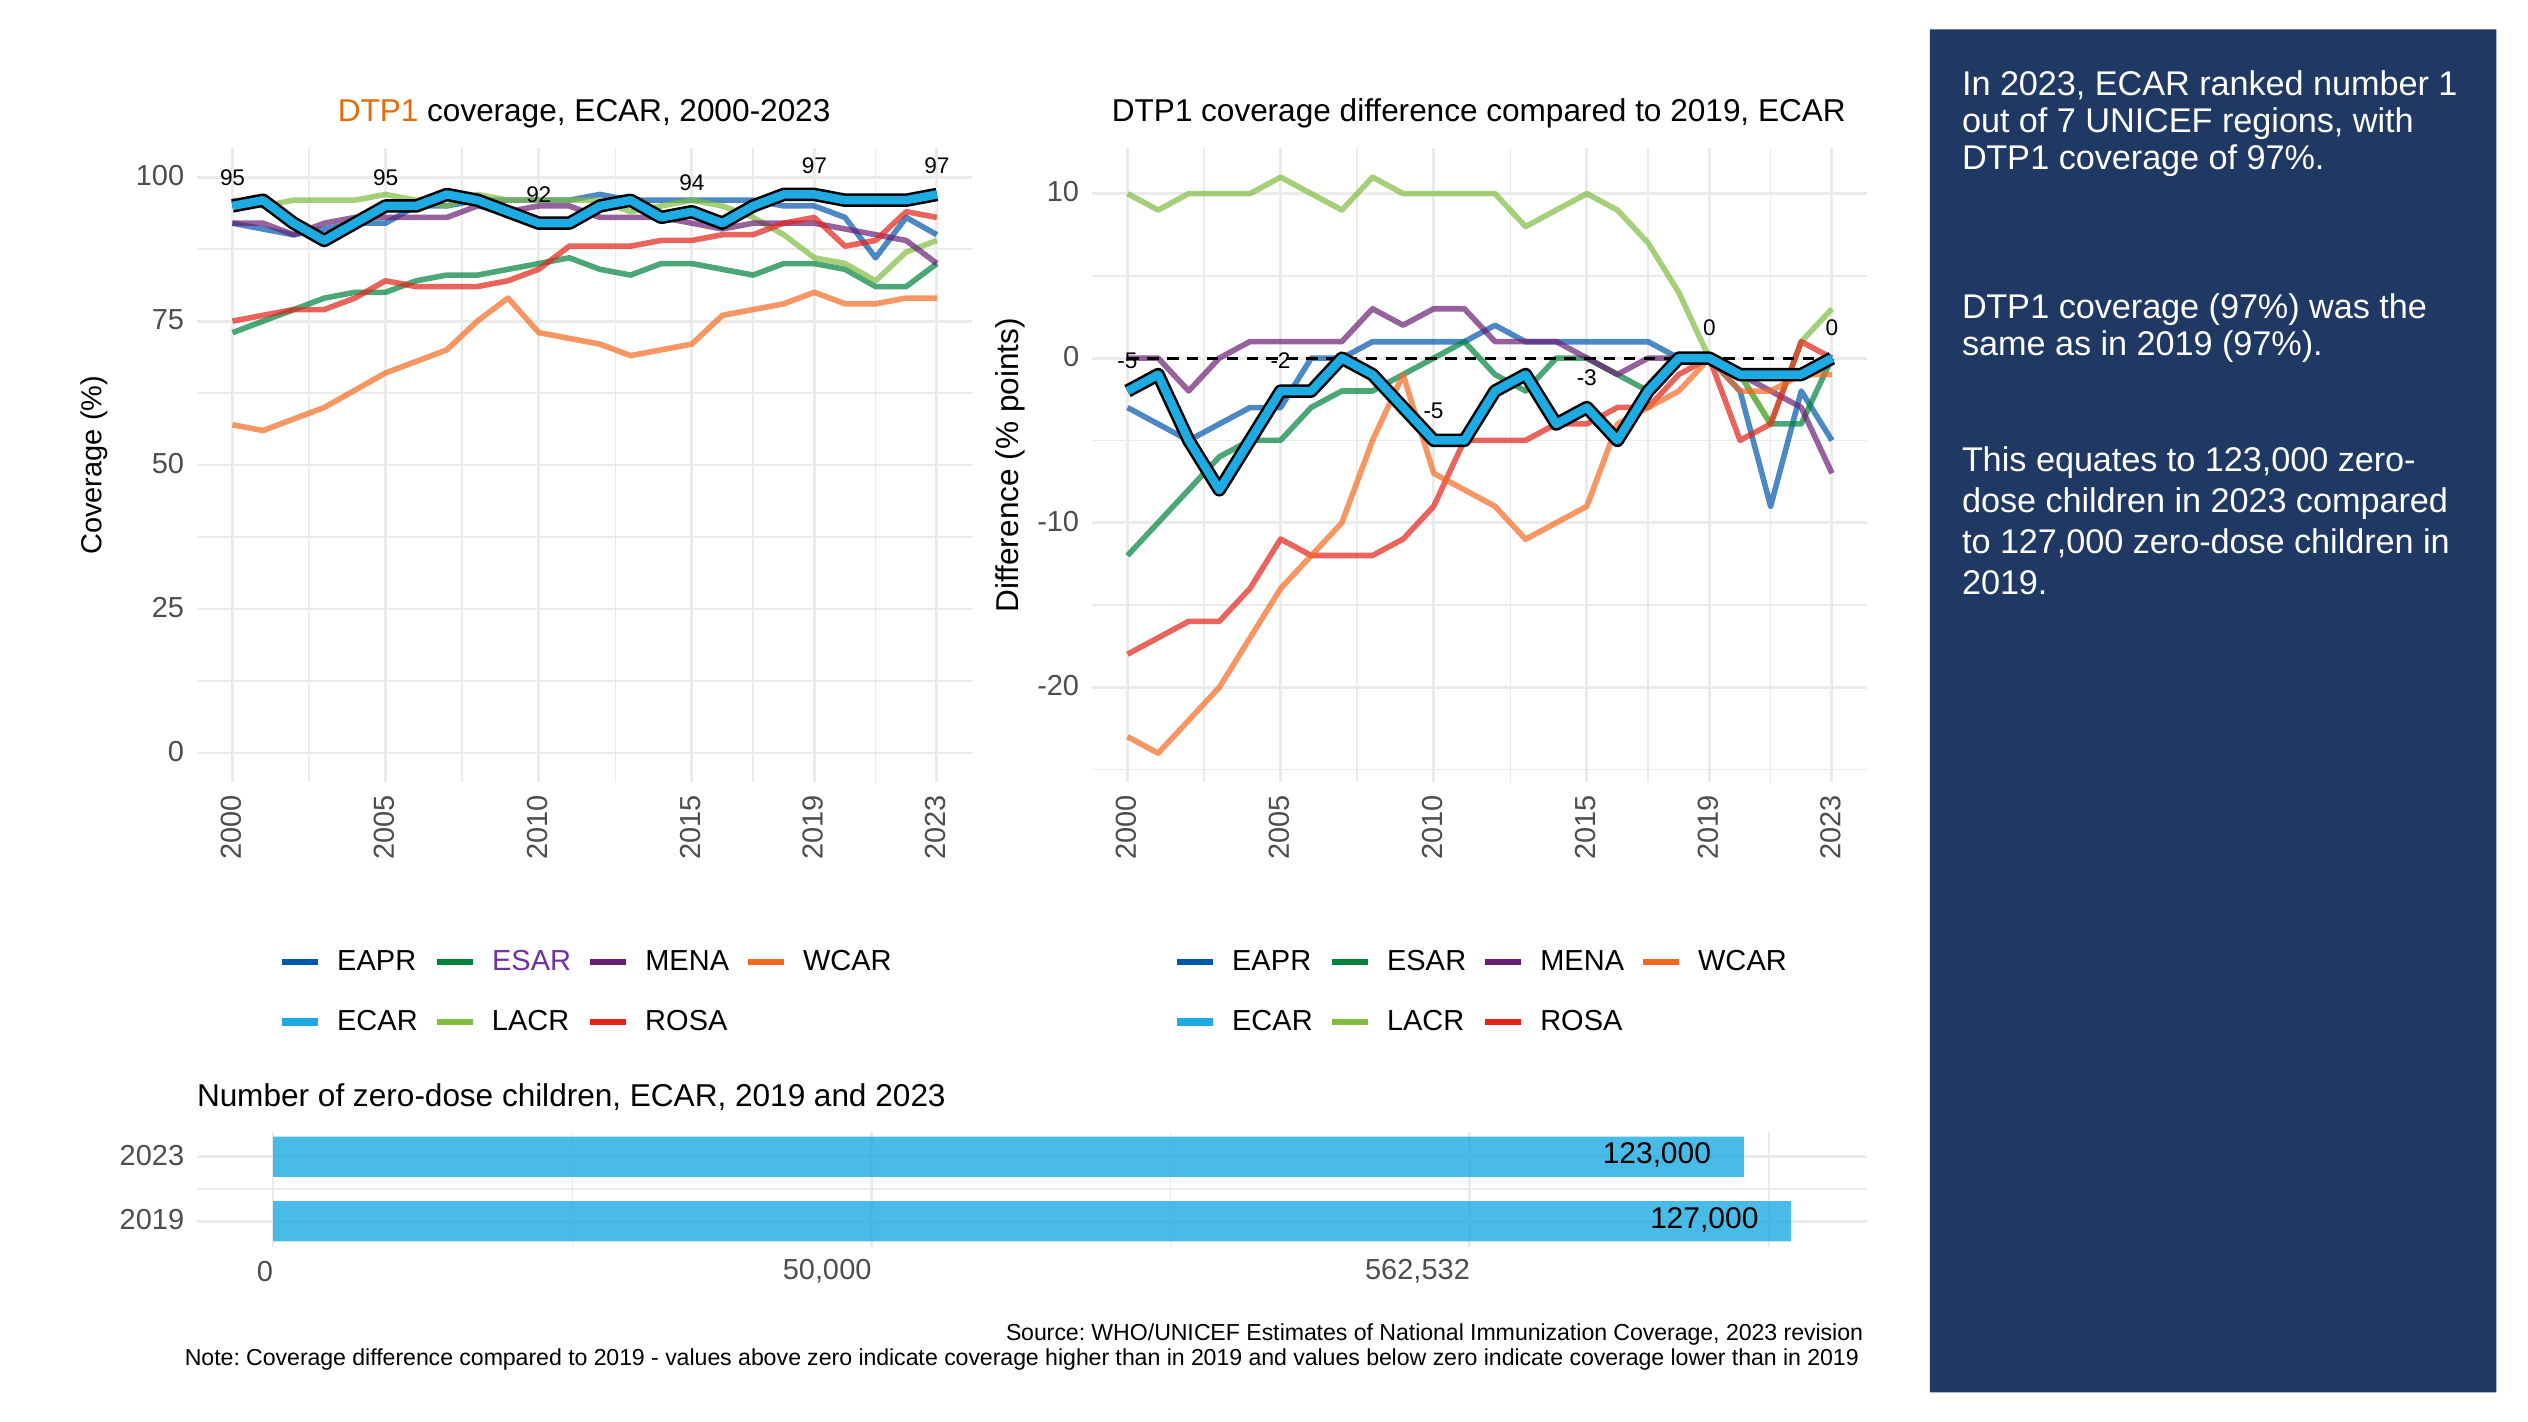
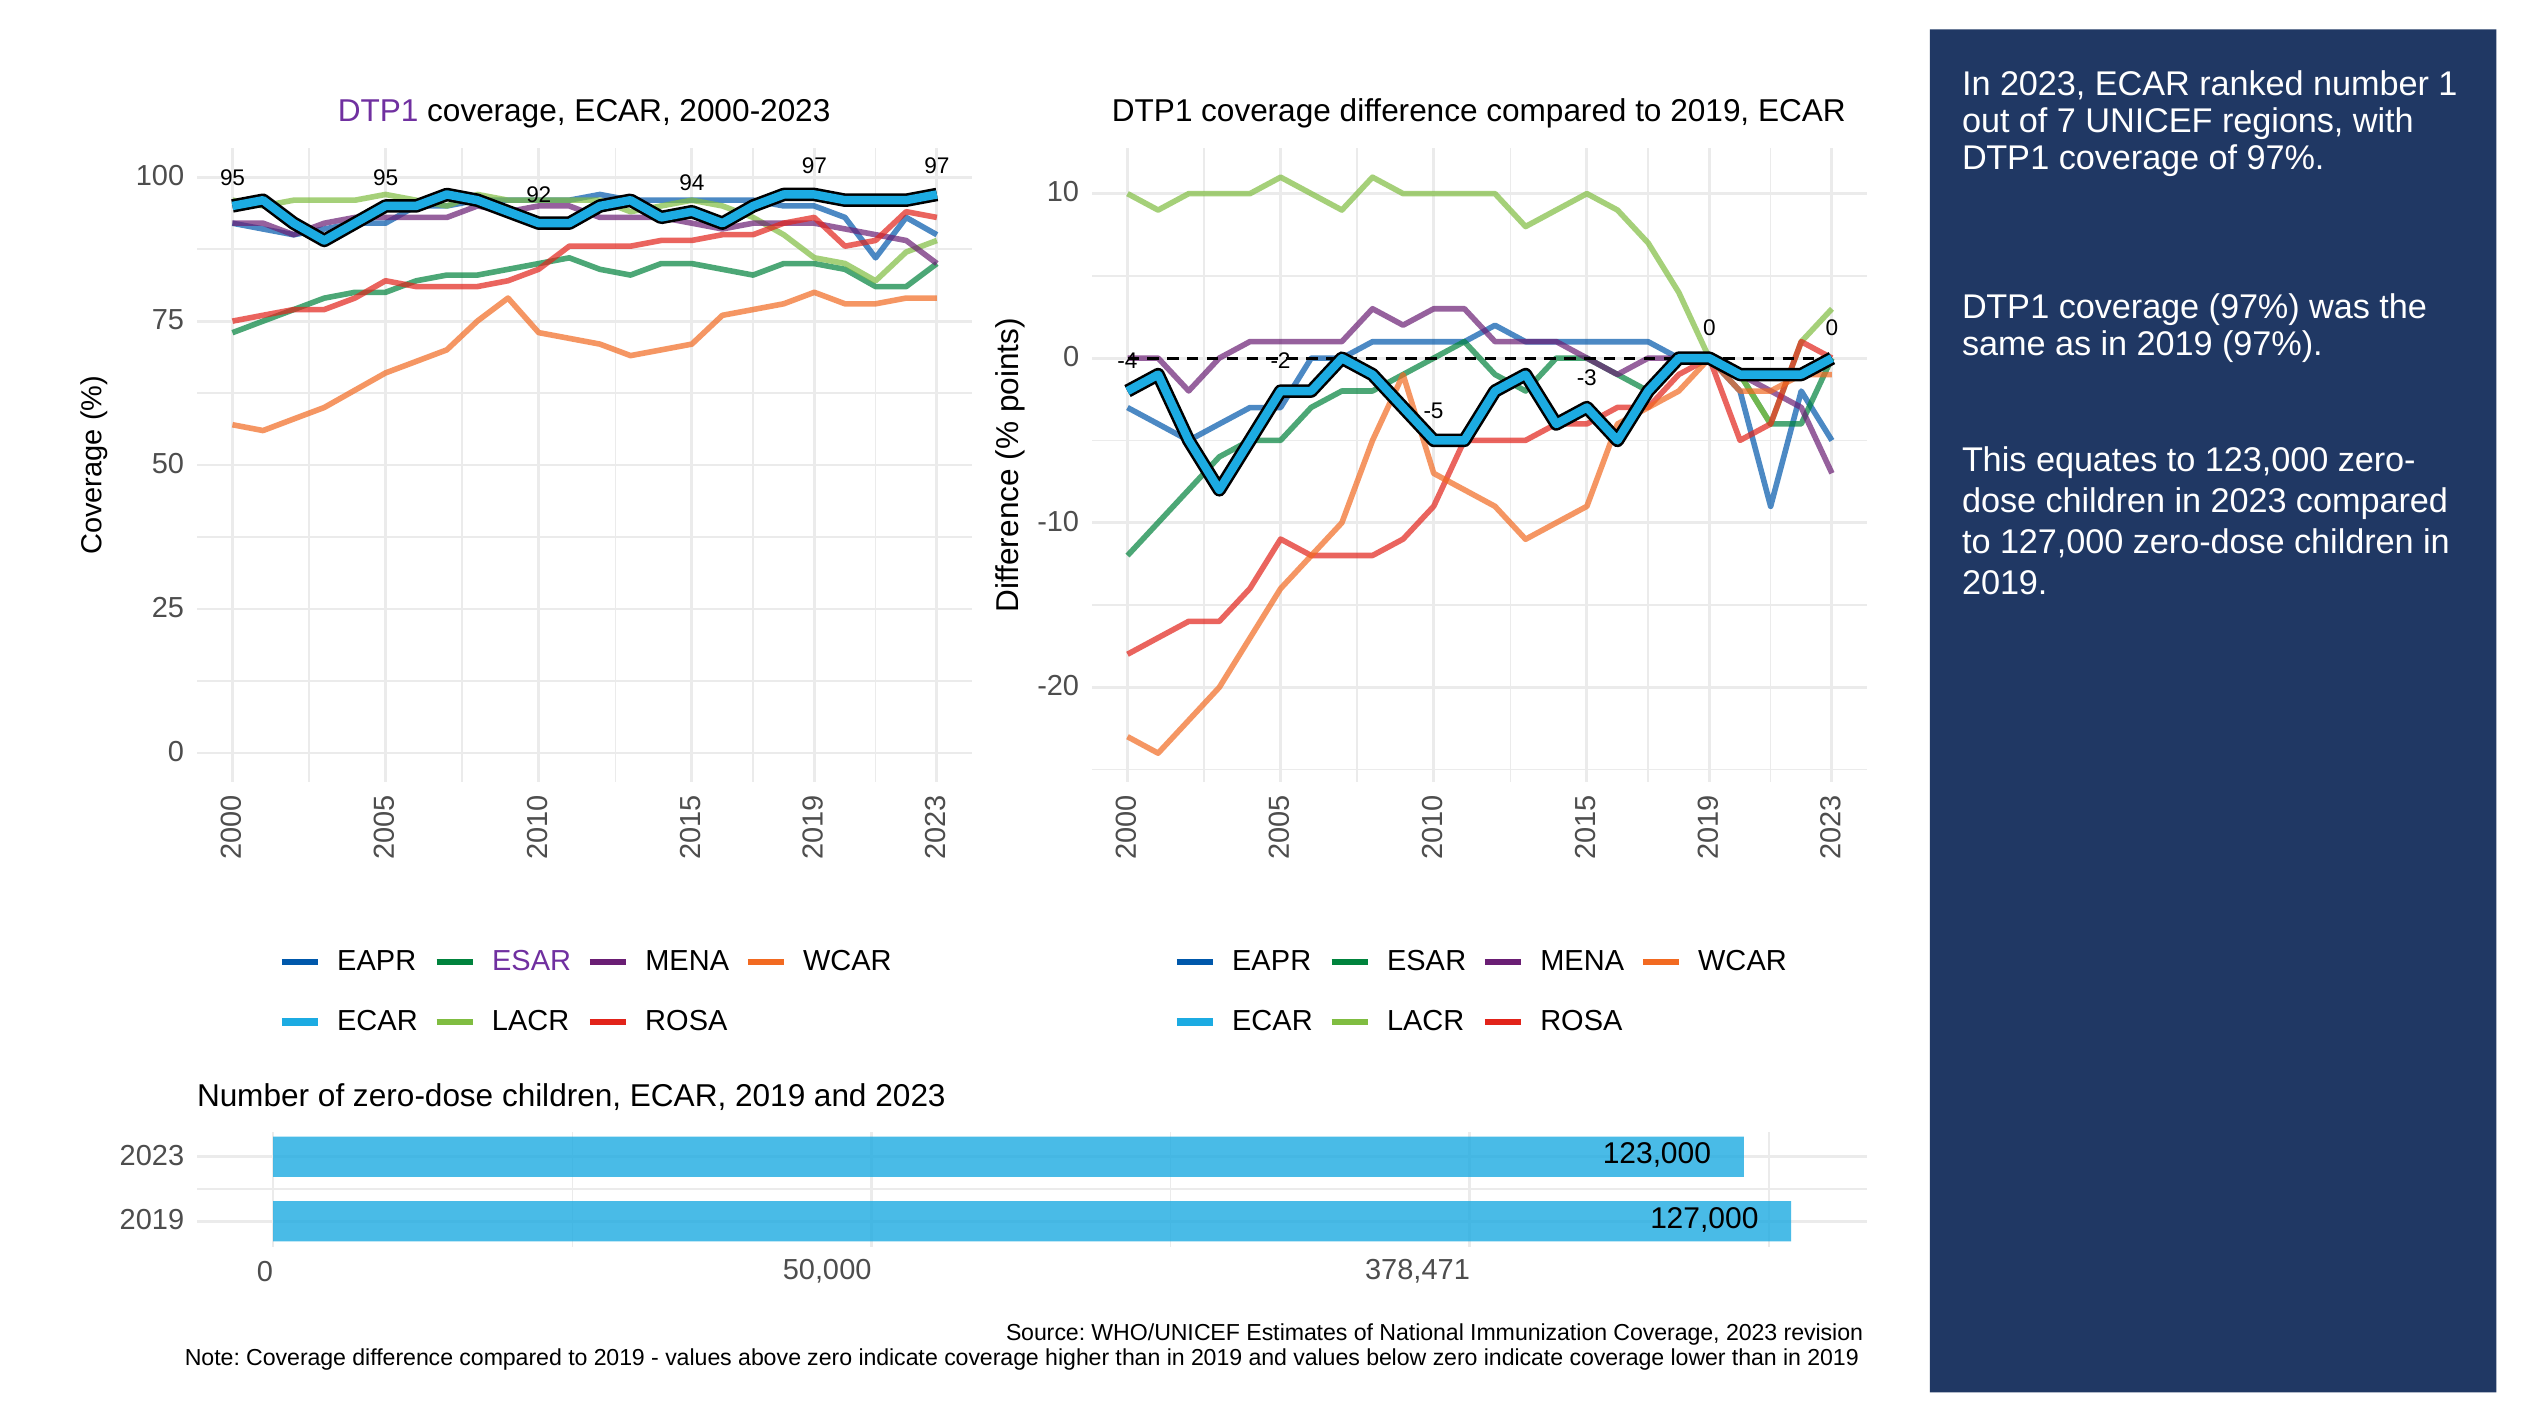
DTP1 colour: orange -> purple (378, 111)
-5: -5 -> -4 (1127, 361)
562,532: 562,532 -> 378,471 (1417, 1270)
